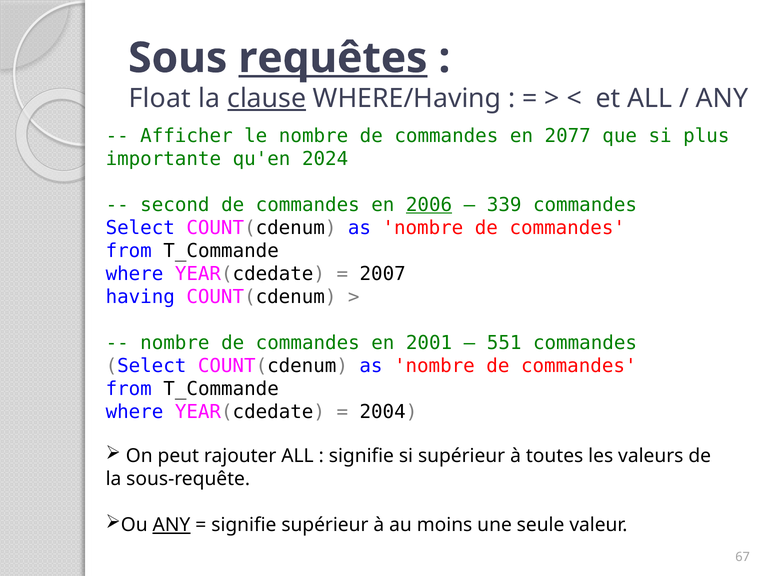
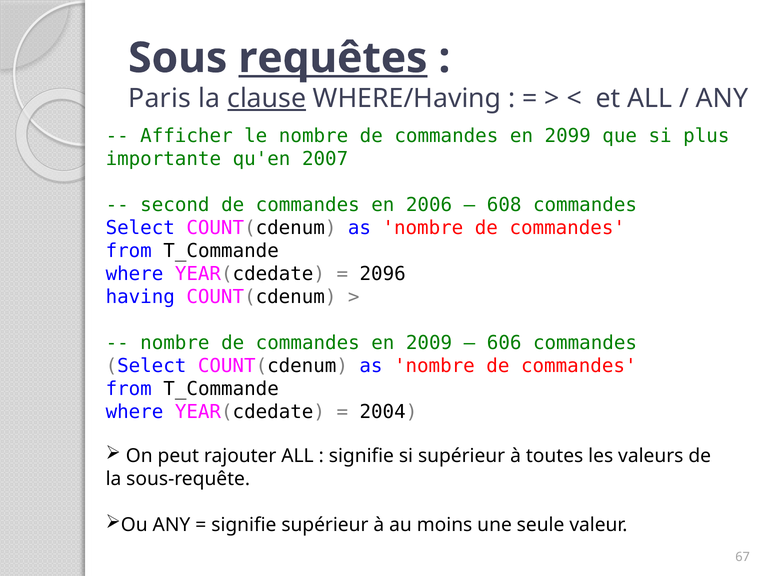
Float: Float -> Paris (160, 99)
2077: 2077 -> 2099 (568, 136)
2024: 2024 -> 2007 (325, 159)
2006 underline: present -> none (429, 205)
339: 339 -> 608 (504, 205)
2007: 2007 -> 2096 (383, 274)
2001: 2001 -> 2009 (429, 343)
551: 551 -> 606 (504, 343)
ANY underline: present -> none (171, 525)
